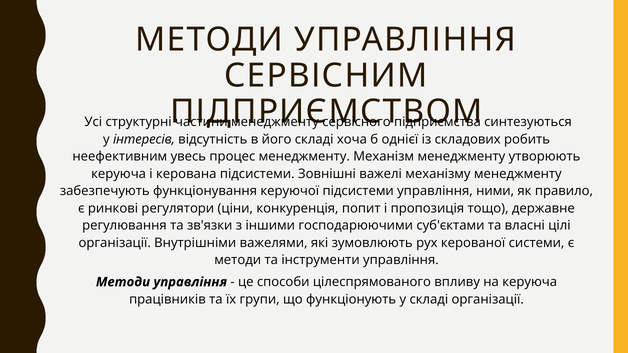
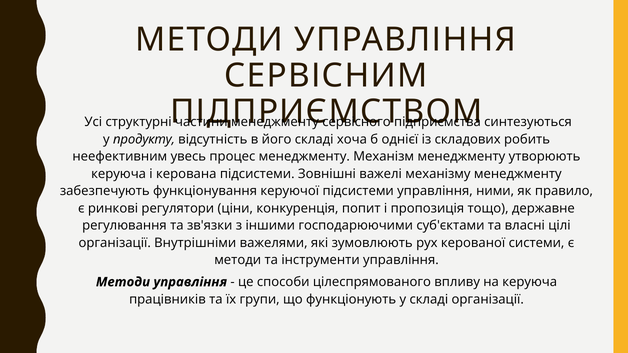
інтересів: інтересів -> продукту (144, 139)
